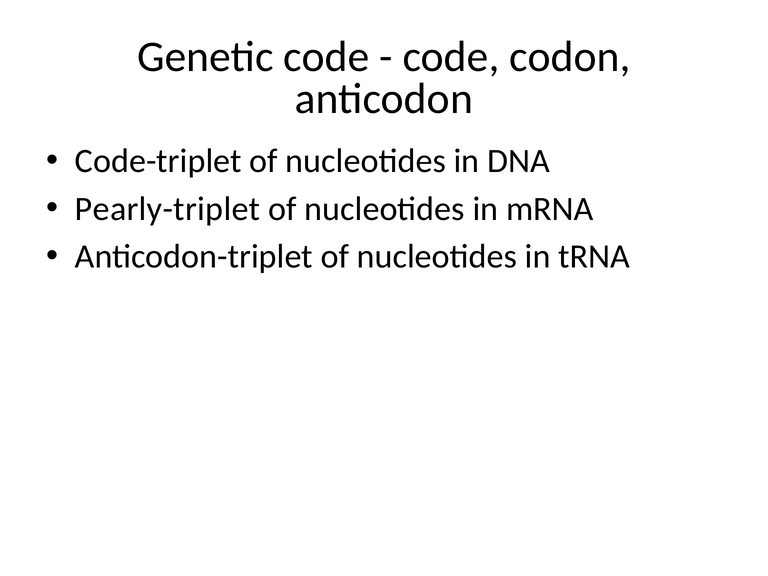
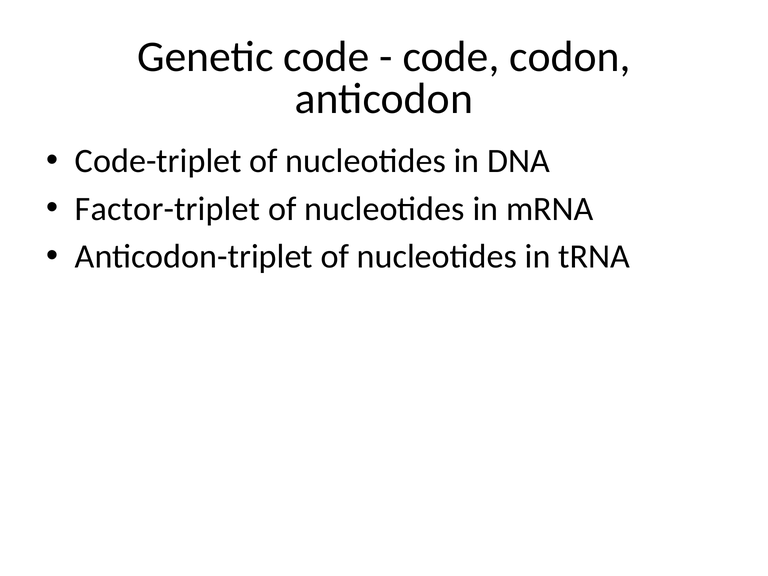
Pearly-triplet: Pearly-triplet -> Factor-triplet (168, 209)
